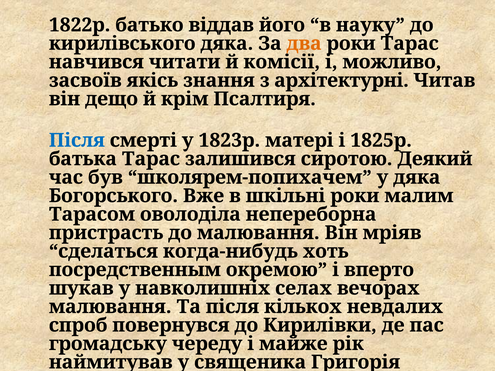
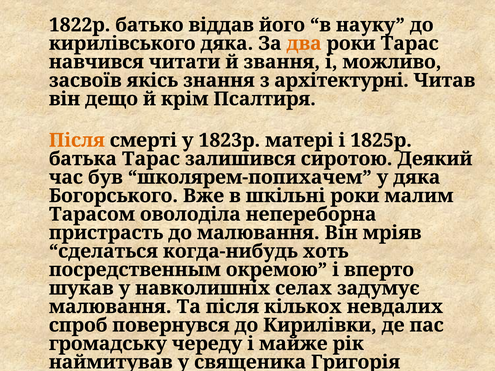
комісії: комісії -> звання (282, 62)
Після colour: blue -> orange (77, 140)
вечорах: вечорах -> задумує (378, 288)
